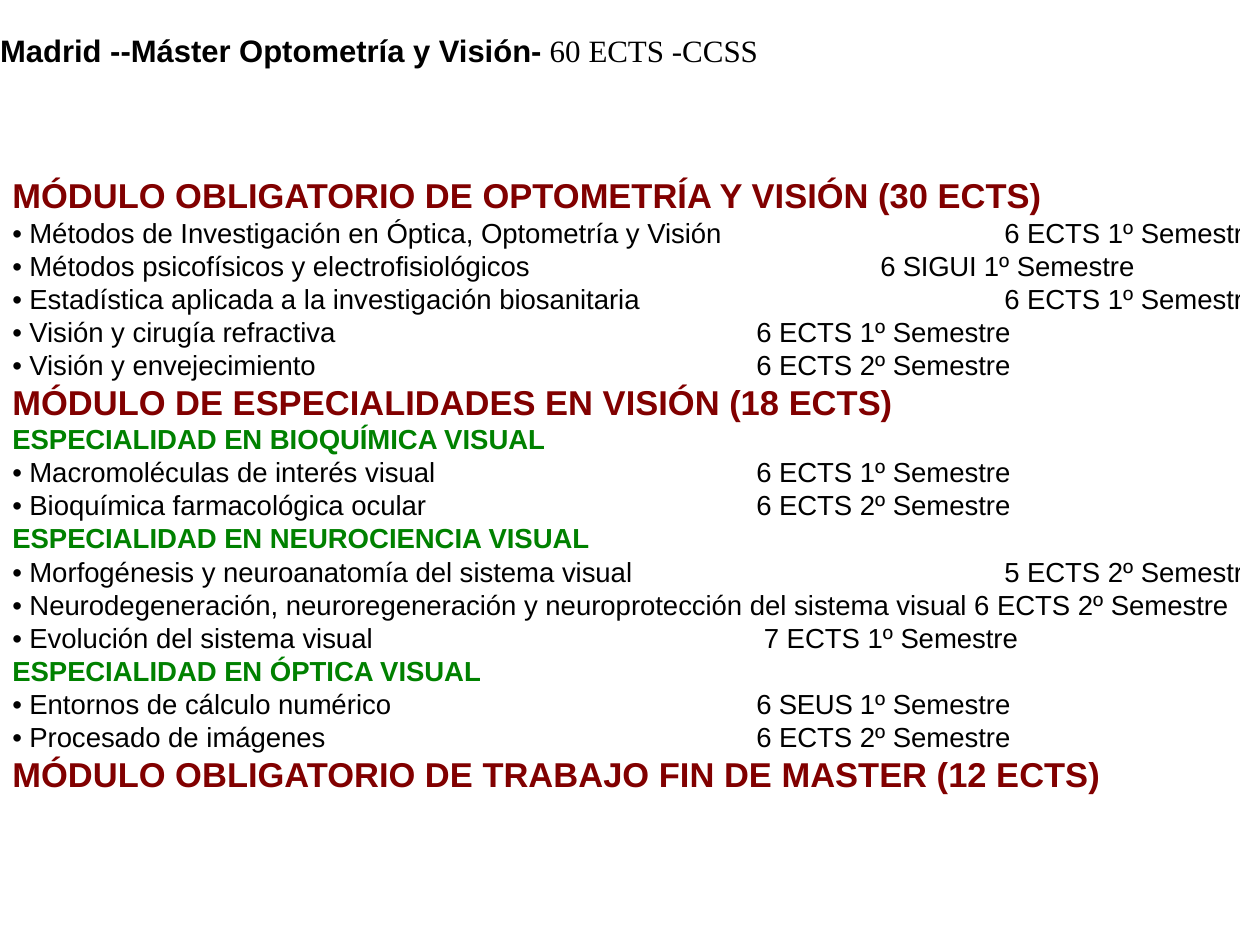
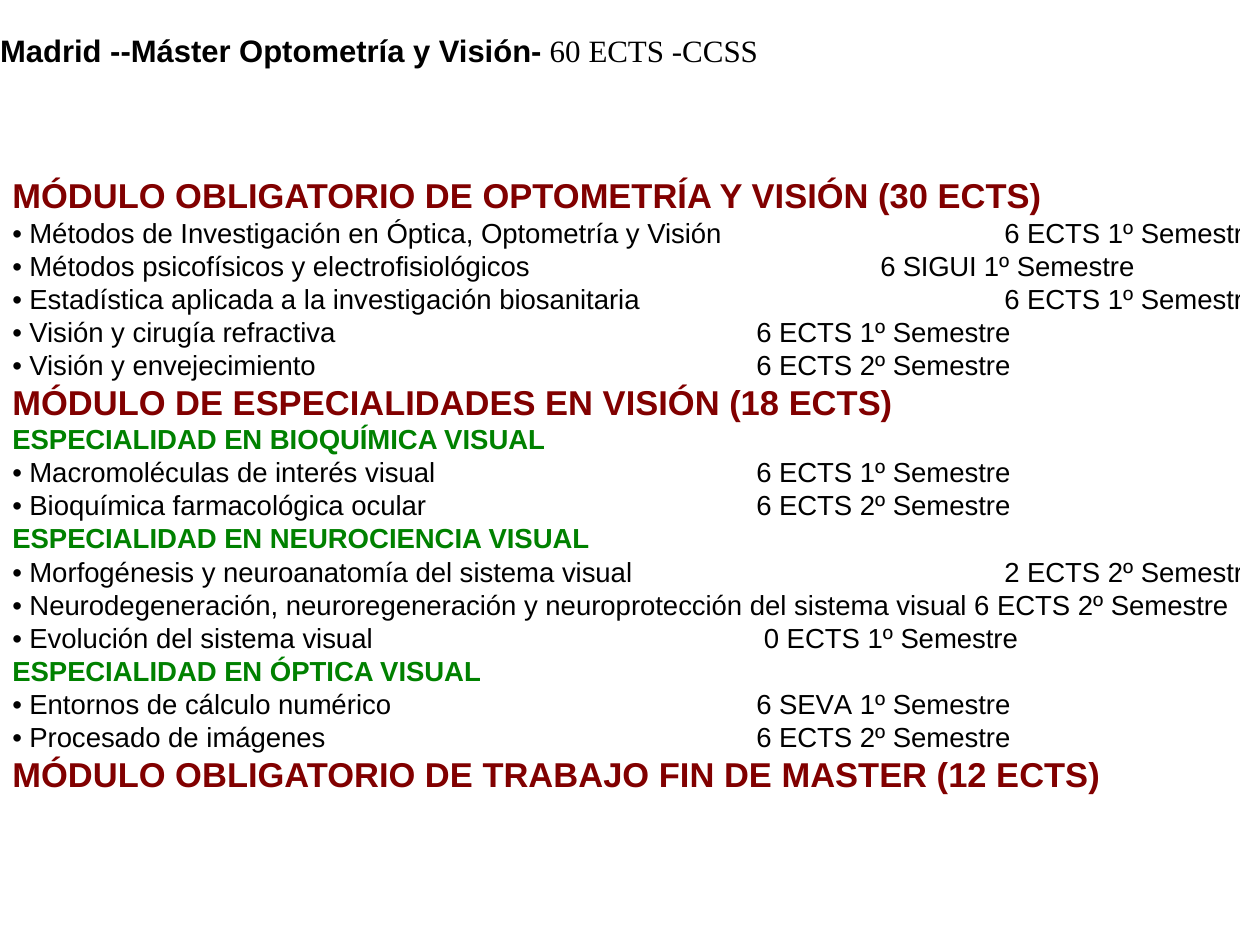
5: 5 -> 2 (1012, 573)
7: 7 -> 0 (771, 639)
SEUS: SEUS -> SEVA (816, 705)
